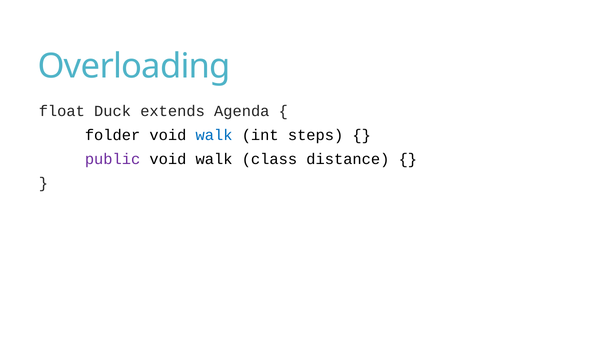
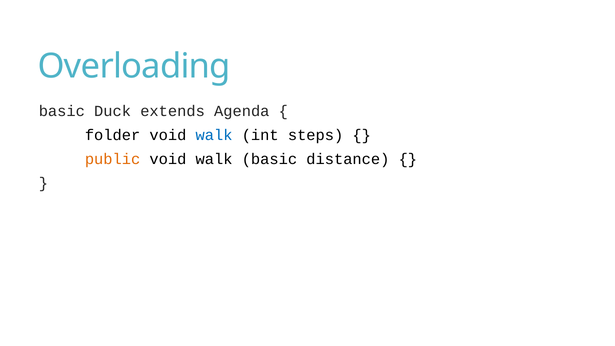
float: float -> basic (62, 111)
public colour: purple -> orange (113, 159)
walk class: class -> basic (269, 159)
